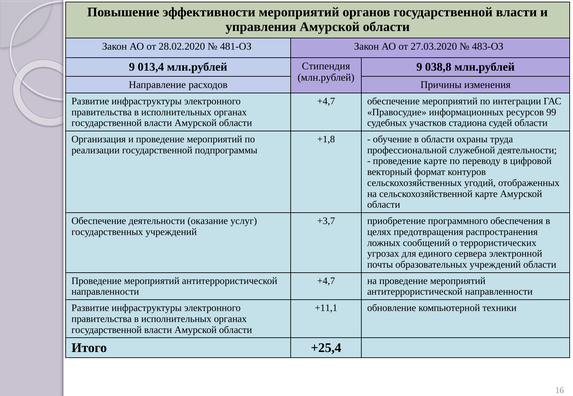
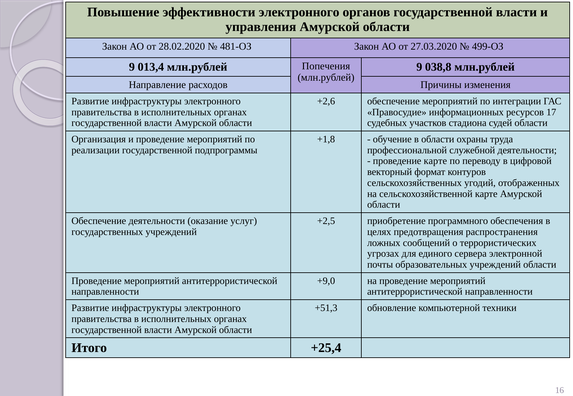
эффективности мероприятий: мероприятий -> электронного (299, 12)
483-ОЗ: 483-ОЗ -> 499-ОЗ (488, 46)
Стипендия: Стипендия -> Попечения (326, 66)
+4,7: +4,7 -> +2,6 (326, 101)
99: 99 -> 17 (551, 112)
+3,7: +3,7 -> +2,5 (326, 221)
+4,7: +4,7 -> +9,0 (326, 281)
+11,1: +11,1 -> +51,3 (326, 308)
